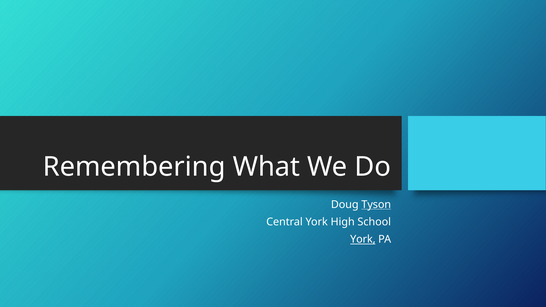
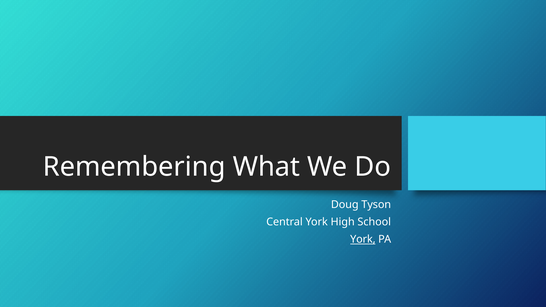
Tyson underline: present -> none (376, 205)
